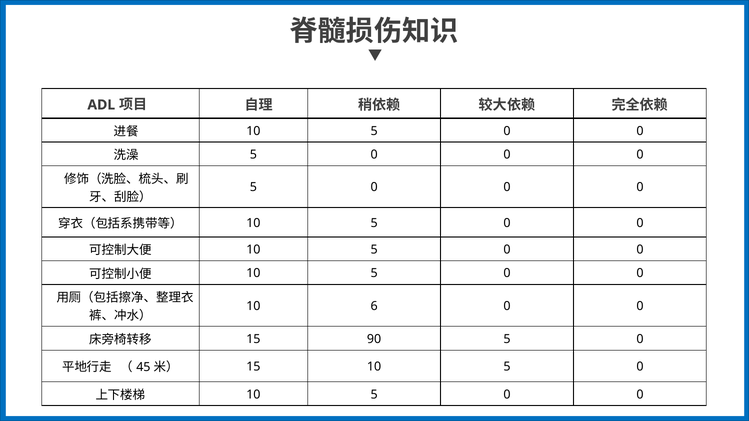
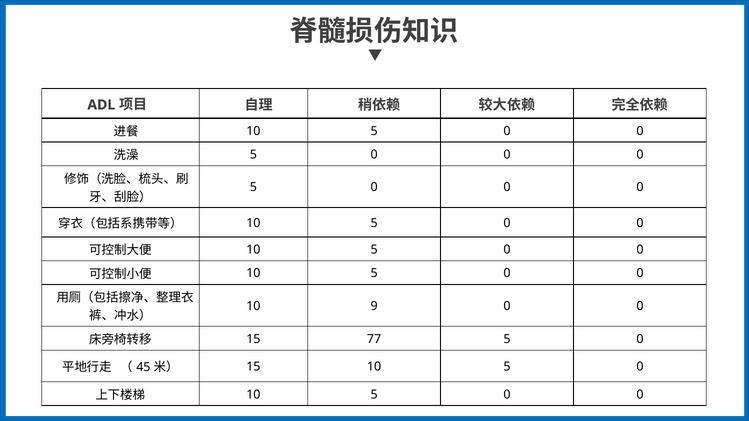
6: 6 -> 9 (374, 306)
90: 90 -> 77 (374, 339)
